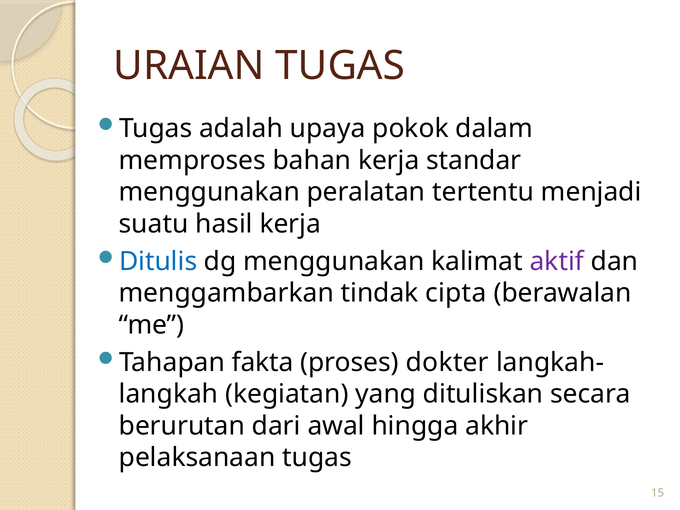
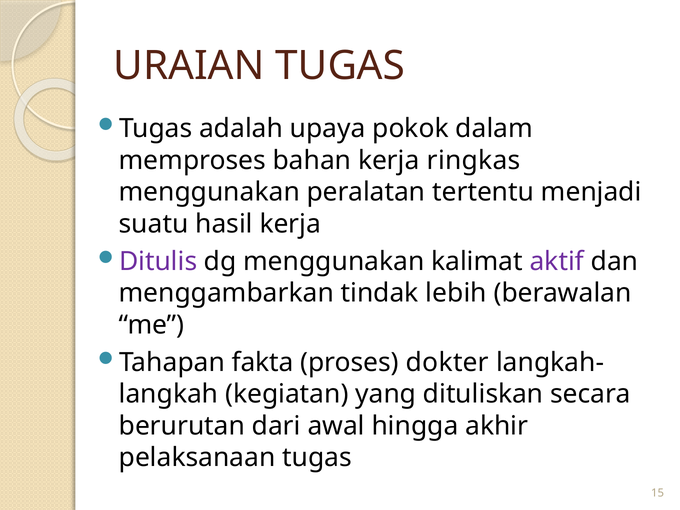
standar: standar -> ringkas (474, 160)
Ditulis colour: blue -> purple (158, 261)
cipta: cipta -> lebih (456, 293)
